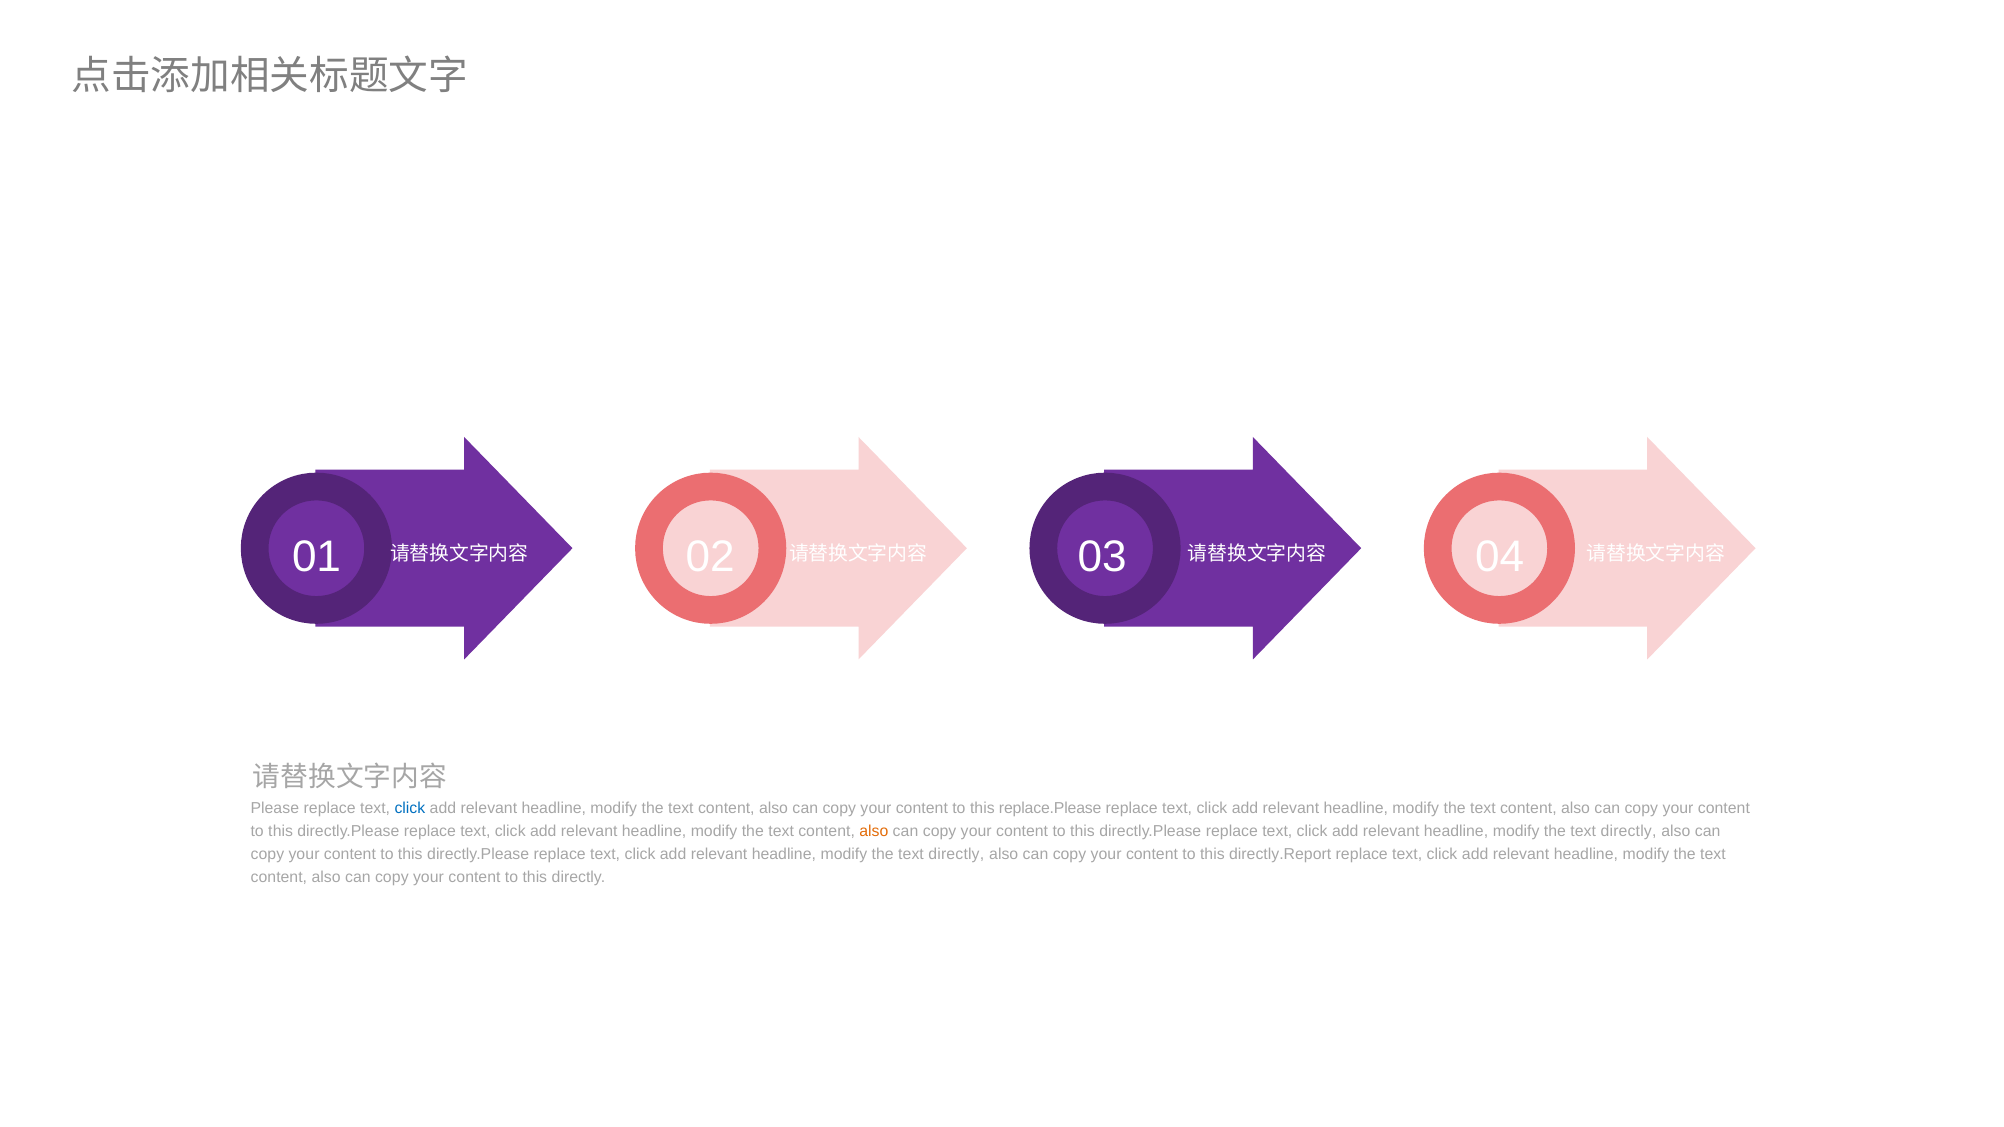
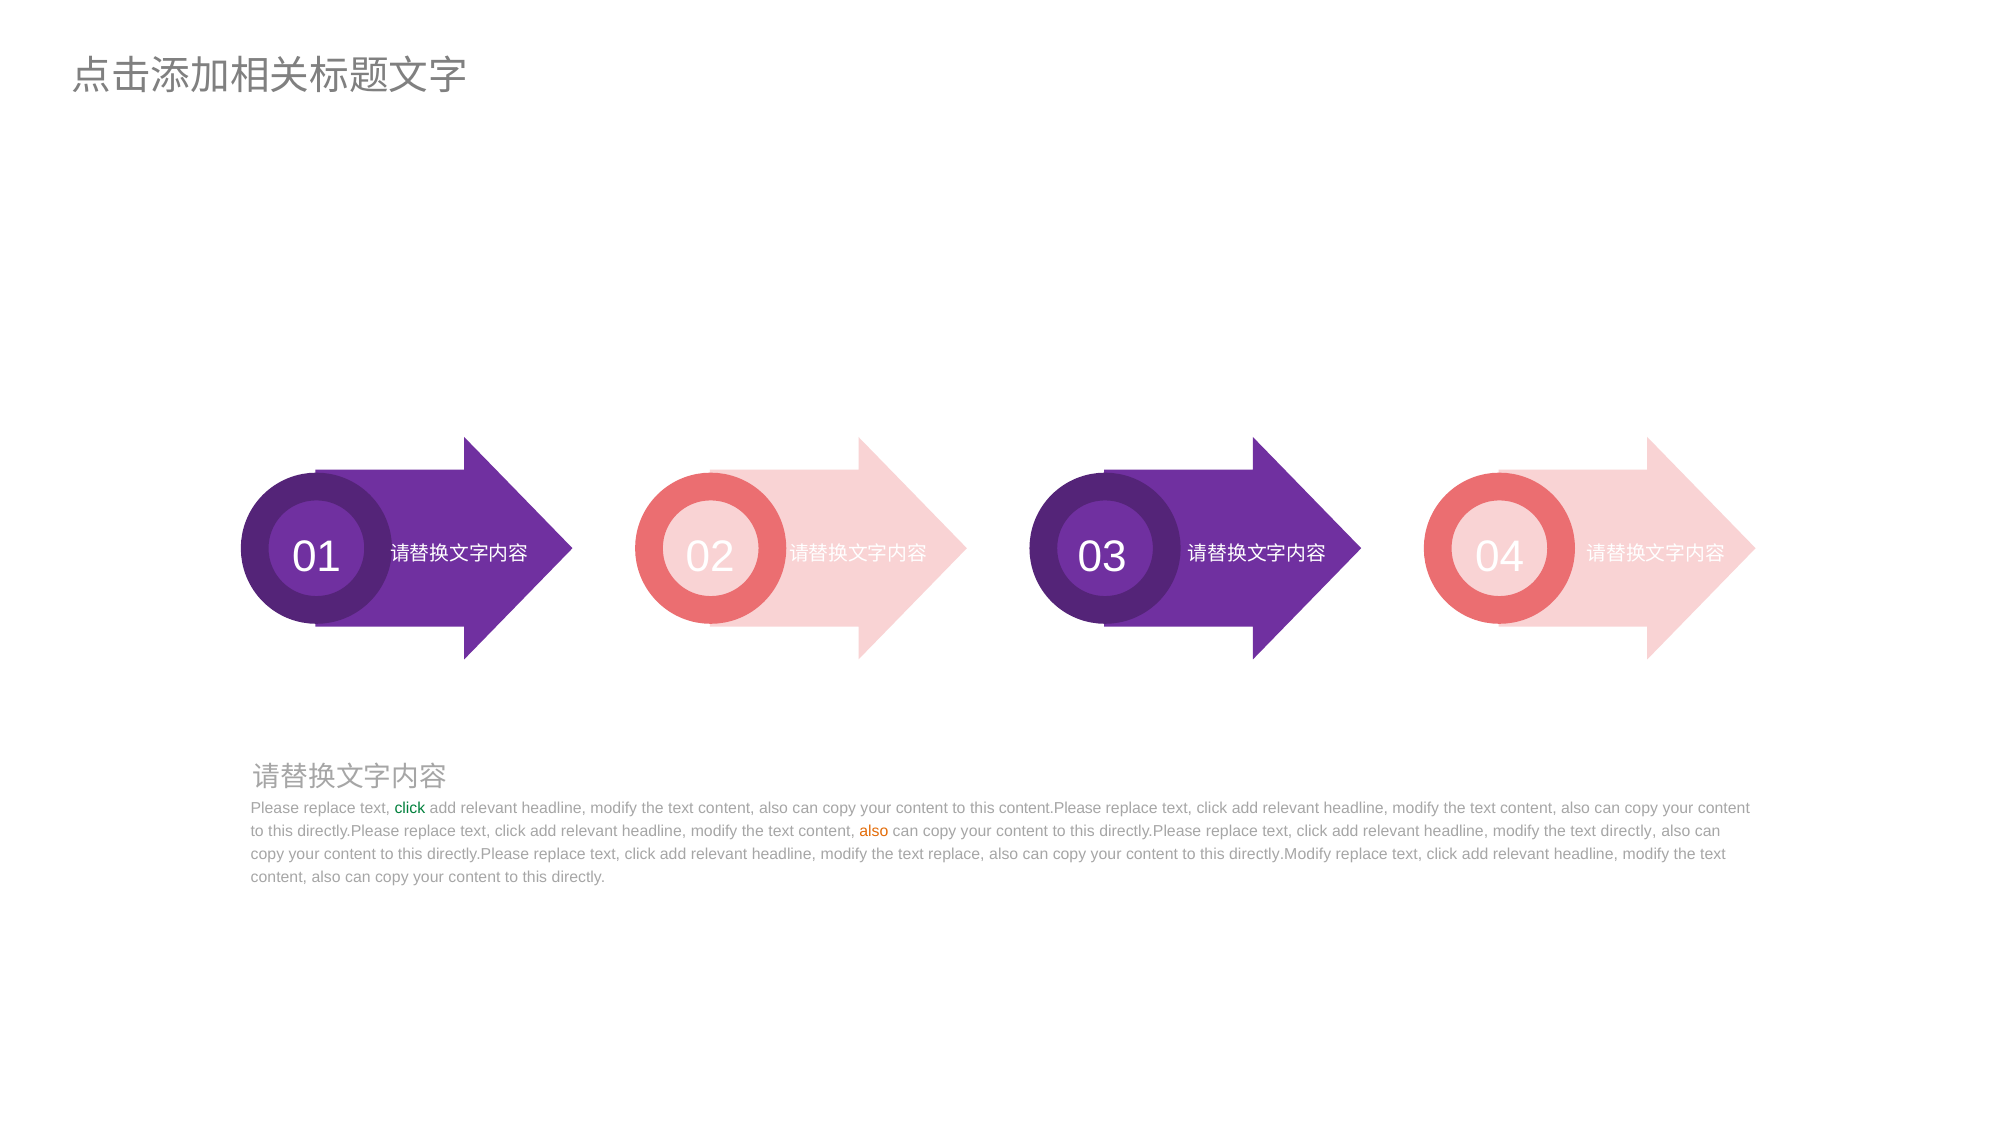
click colour: blue -> green (410, 809)
replace.Please: replace.Please -> content.Please (1050, 809)
directly: directly -> replace (956, 854)
directly.Report: directly.Report -> directly.Modify (1280, 854)
